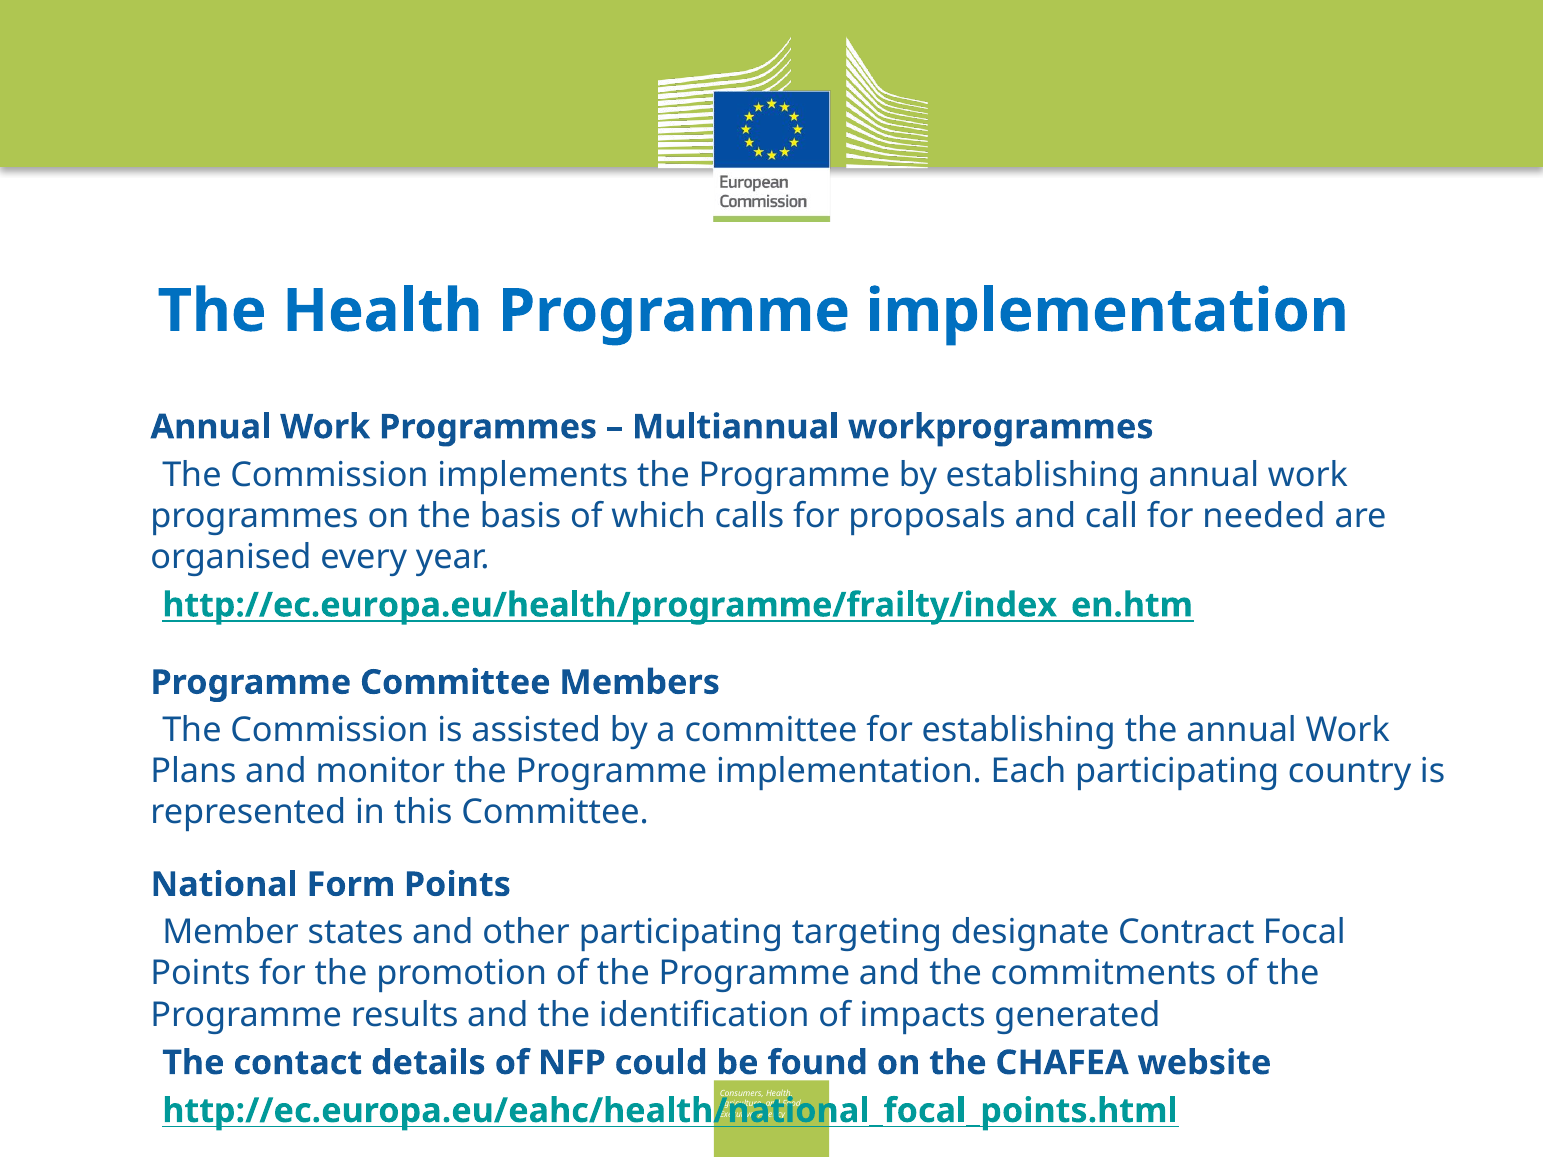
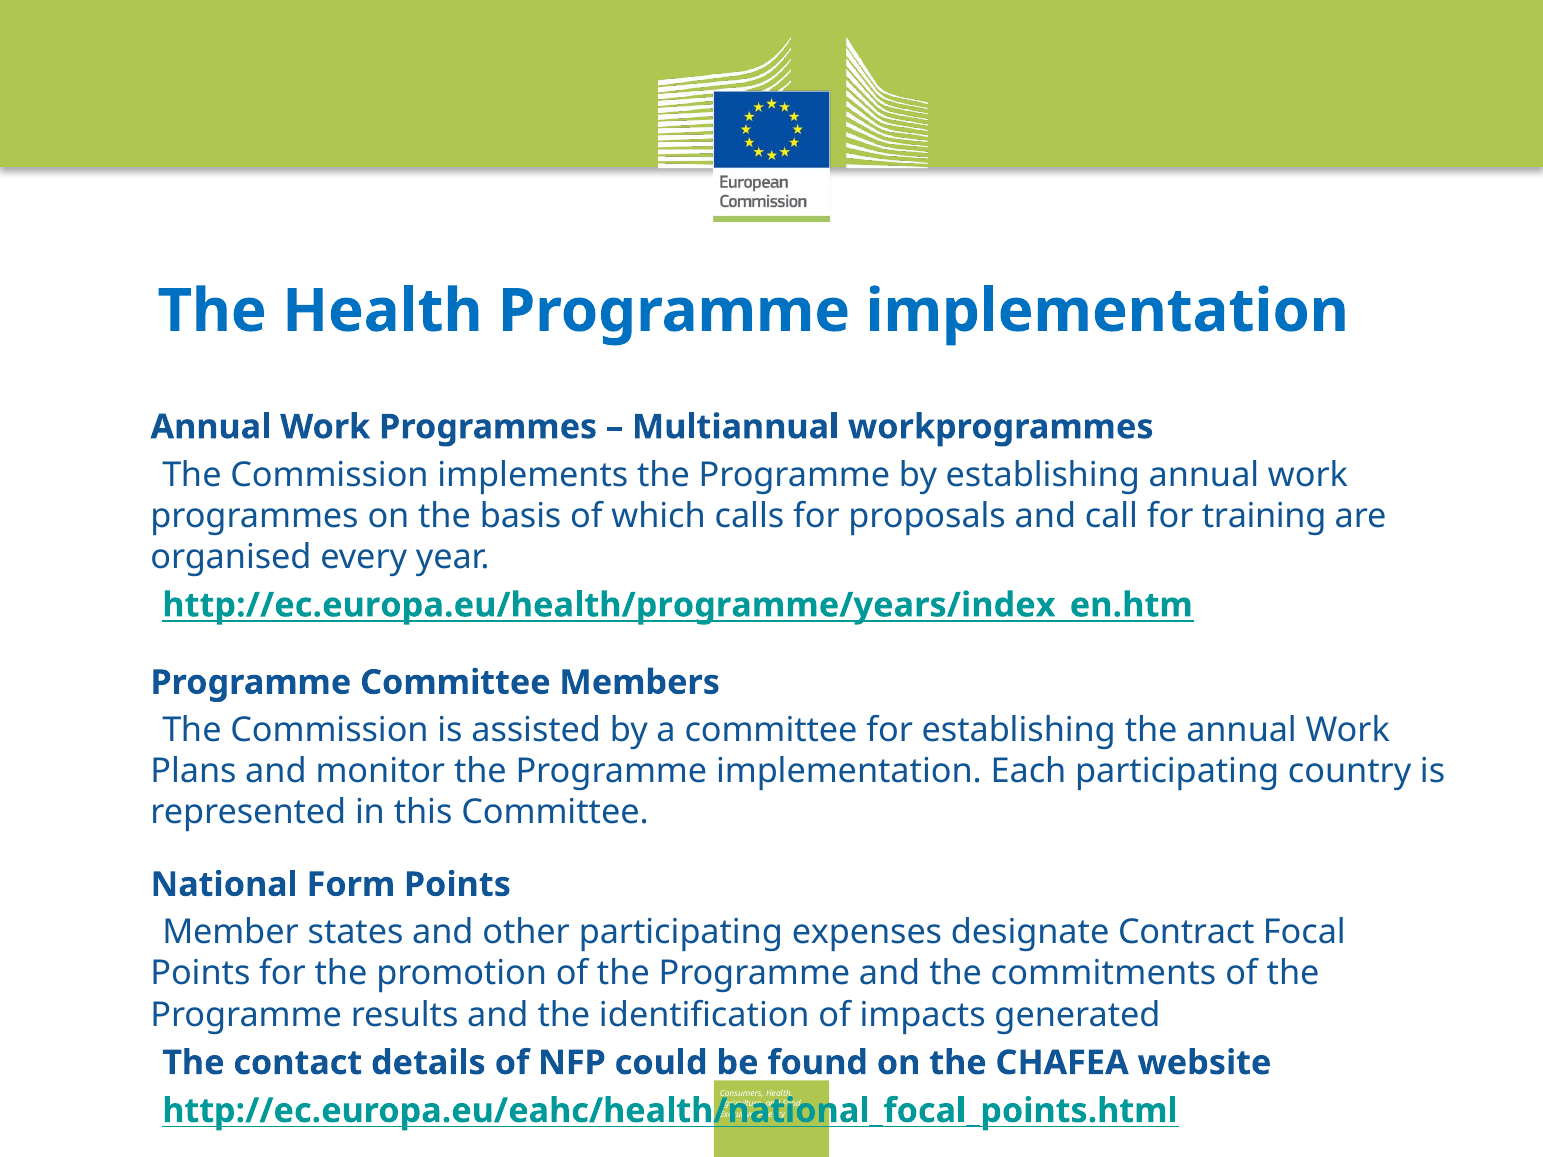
needed: needed -> training (1264, 516)
http://ec.europa.eu/health/programme/frailty/index_en.htm: http://ec.europa.eu/health/programme/frailty/index_en.htm -> http://ec.europa.eu/health/programme/years/index_en.htm (678, 605)
targeting: targeting -> expenses (867, 933)
